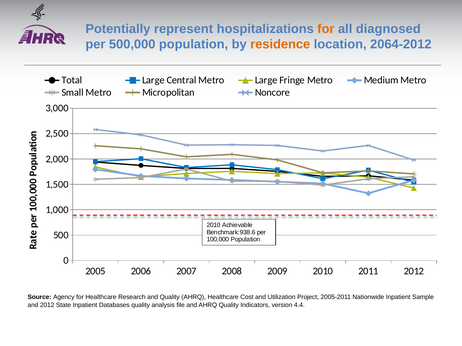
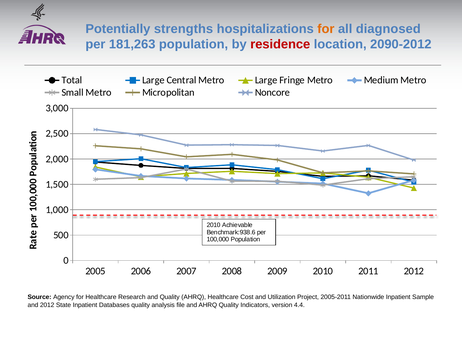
represent: represent -> strengths (184, 29)
500,000: 500,000 -> 181,263 (132, 44)
residence colour: orange -> red (280, 44)
2064-2012: 2064-2012 -> 2090-2012 (401, 44)
